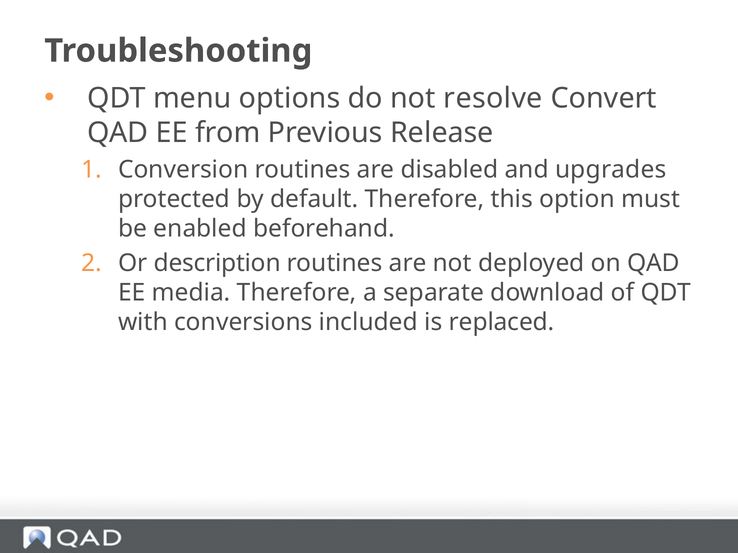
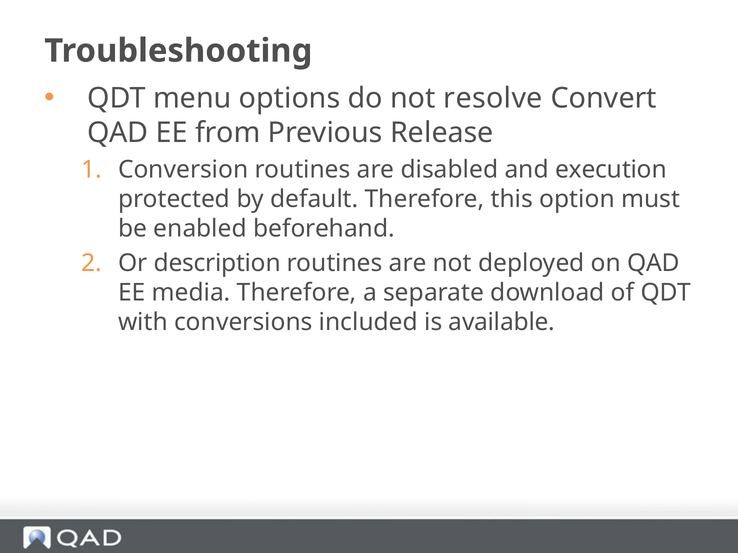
upgrades: upgrades -> execution (611, 170)
replaced: replaced -> available (502, 322)
